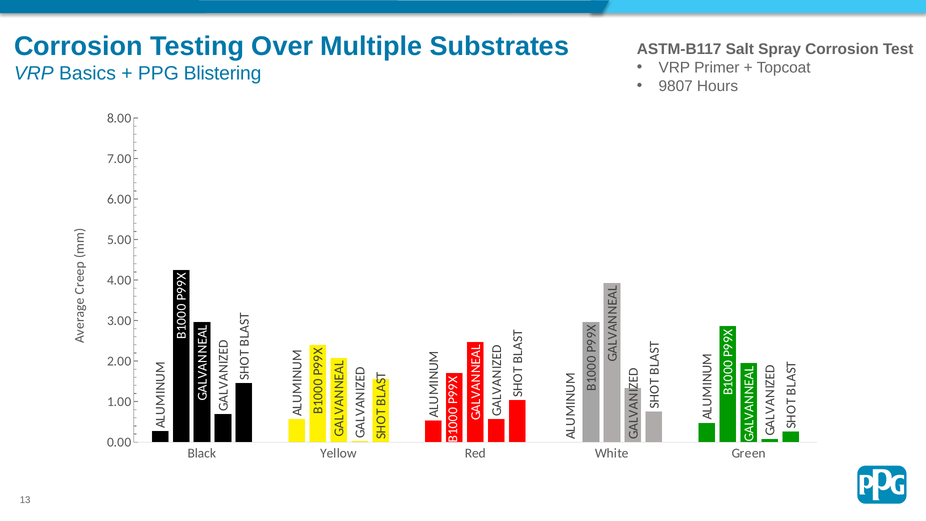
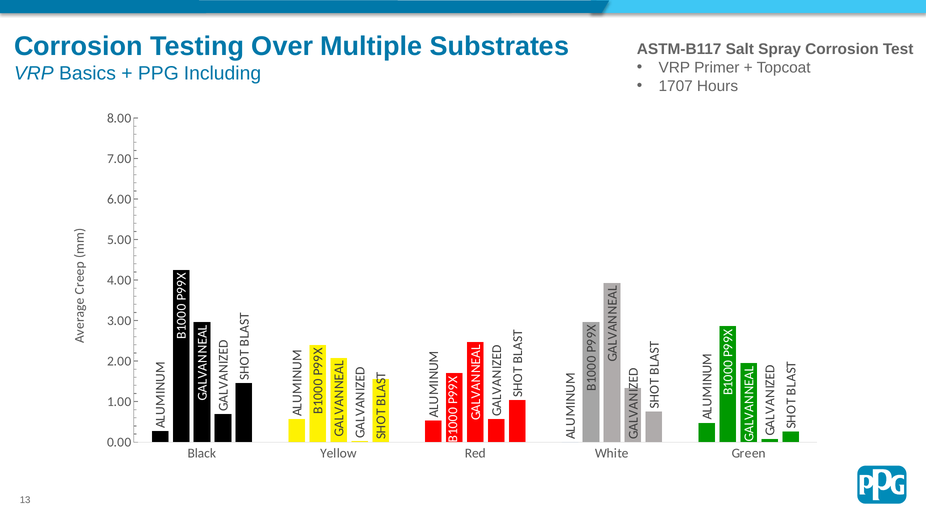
Blistering: Blistering -> Including (222, 74)
9807: 9807 -> 1707 (676, 86)
